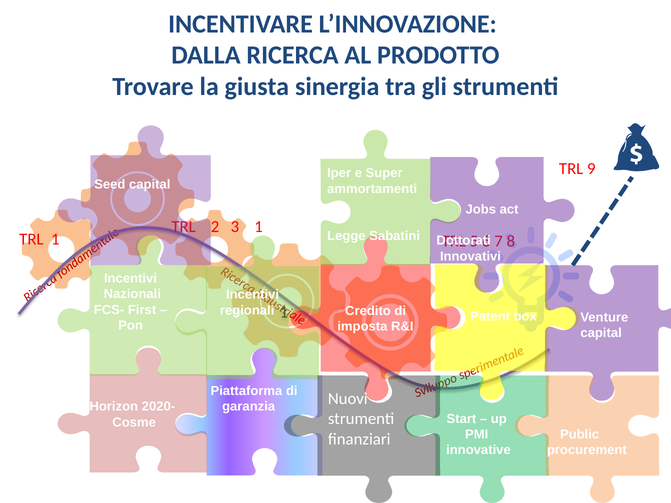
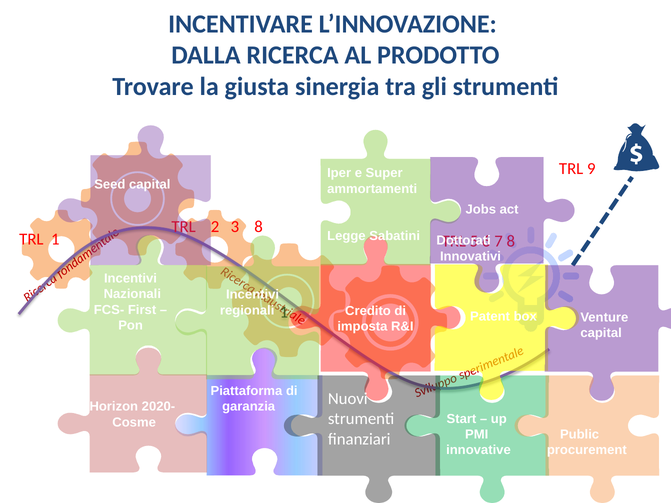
3 1: 1 -> 8 (259, 227)
